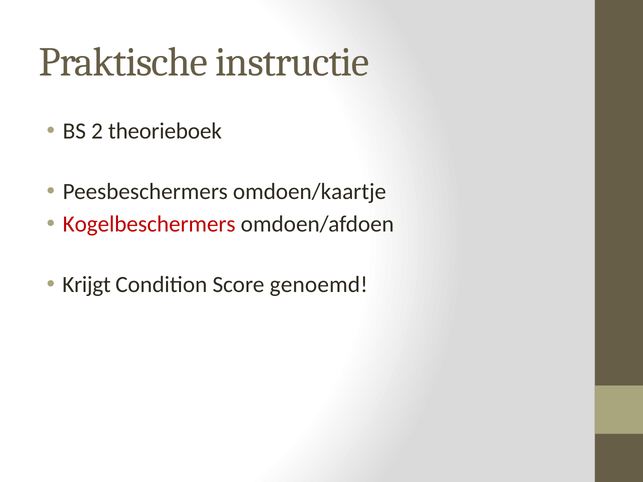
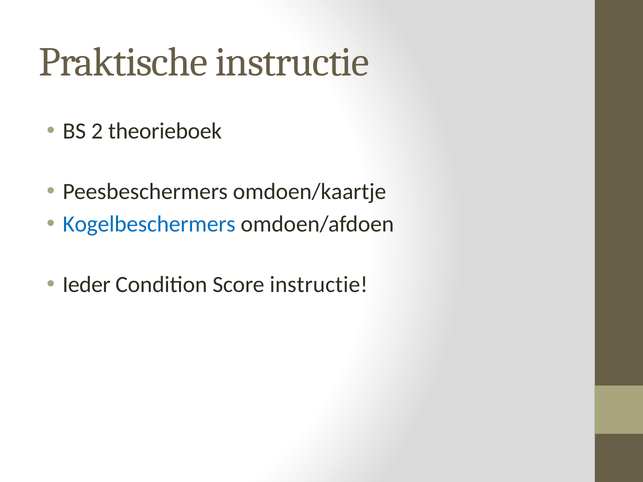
Kogelbeschermers colour: red -> blue (149, 224)
Krijgt: Krijgt -> Ieder (87, 285)
Score genoemd: genoemd -> instructie (319, 285)
